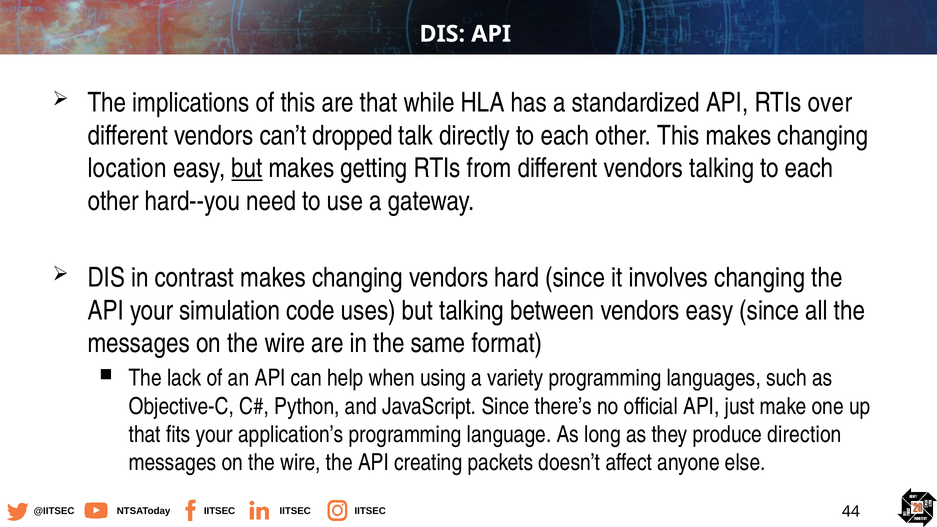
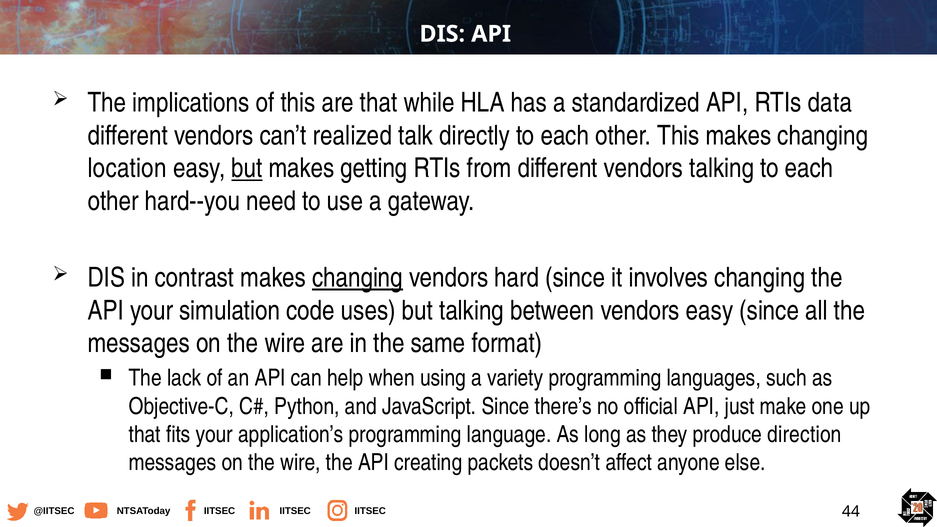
over: over -> data (830, 103)
dropped: dropped -> realized (352, 136)
changing underline: none -> present (357, 278)
